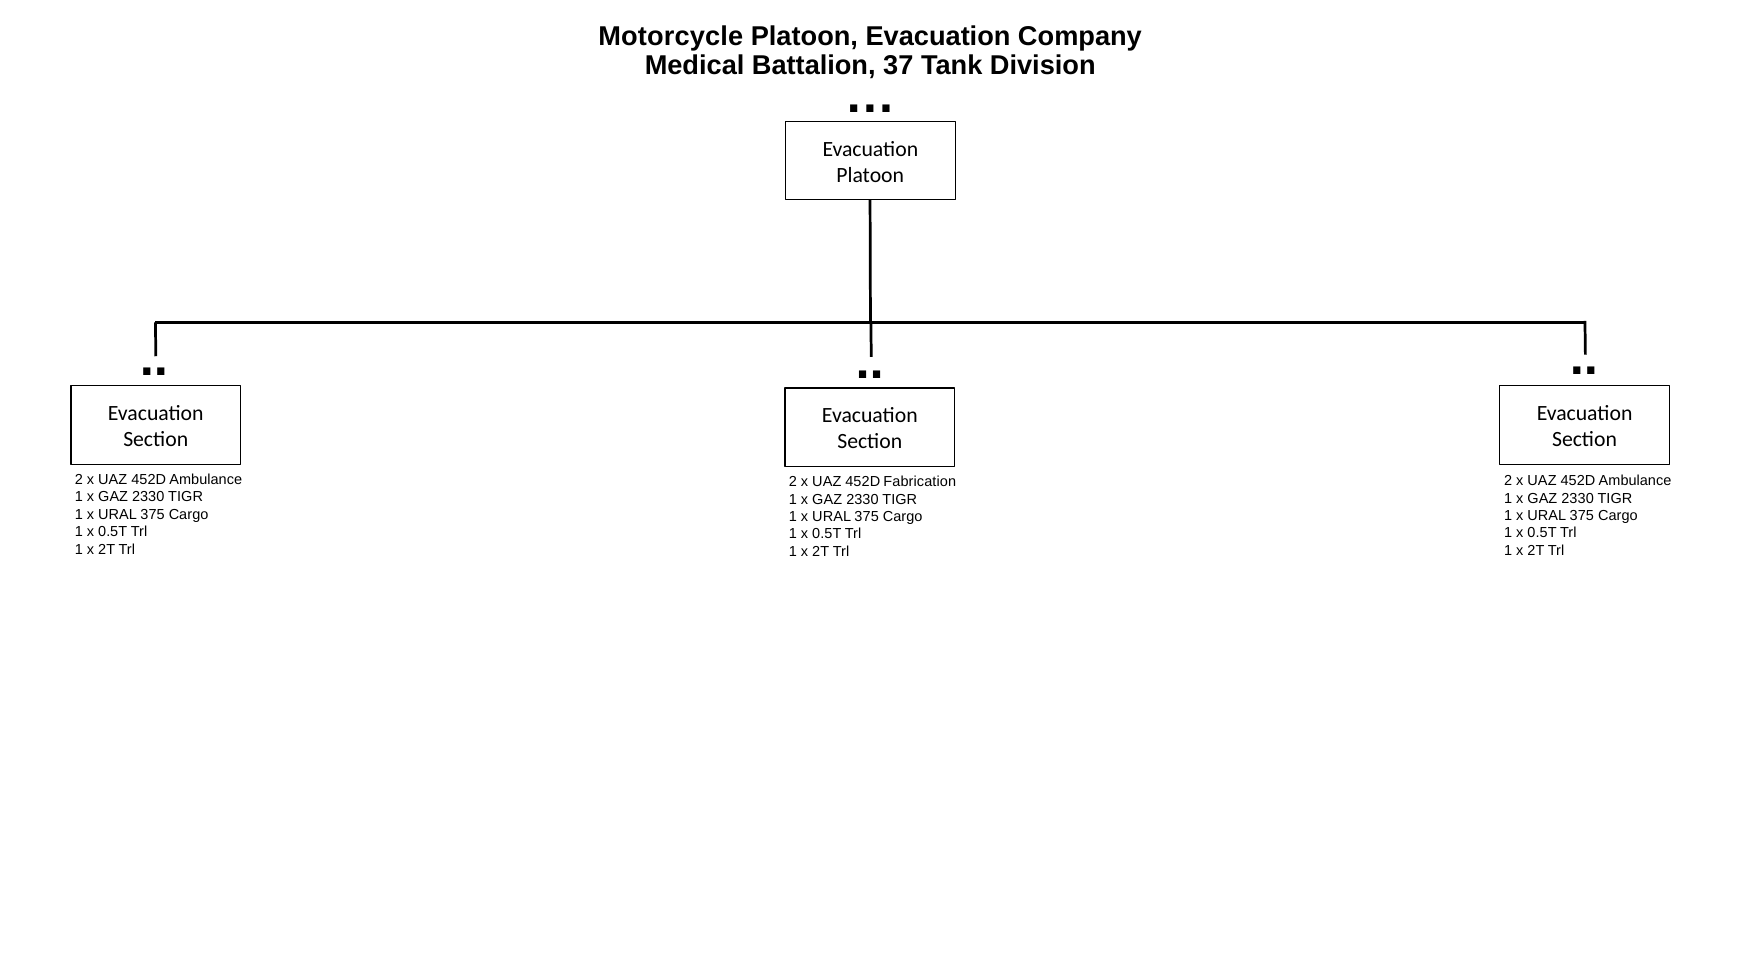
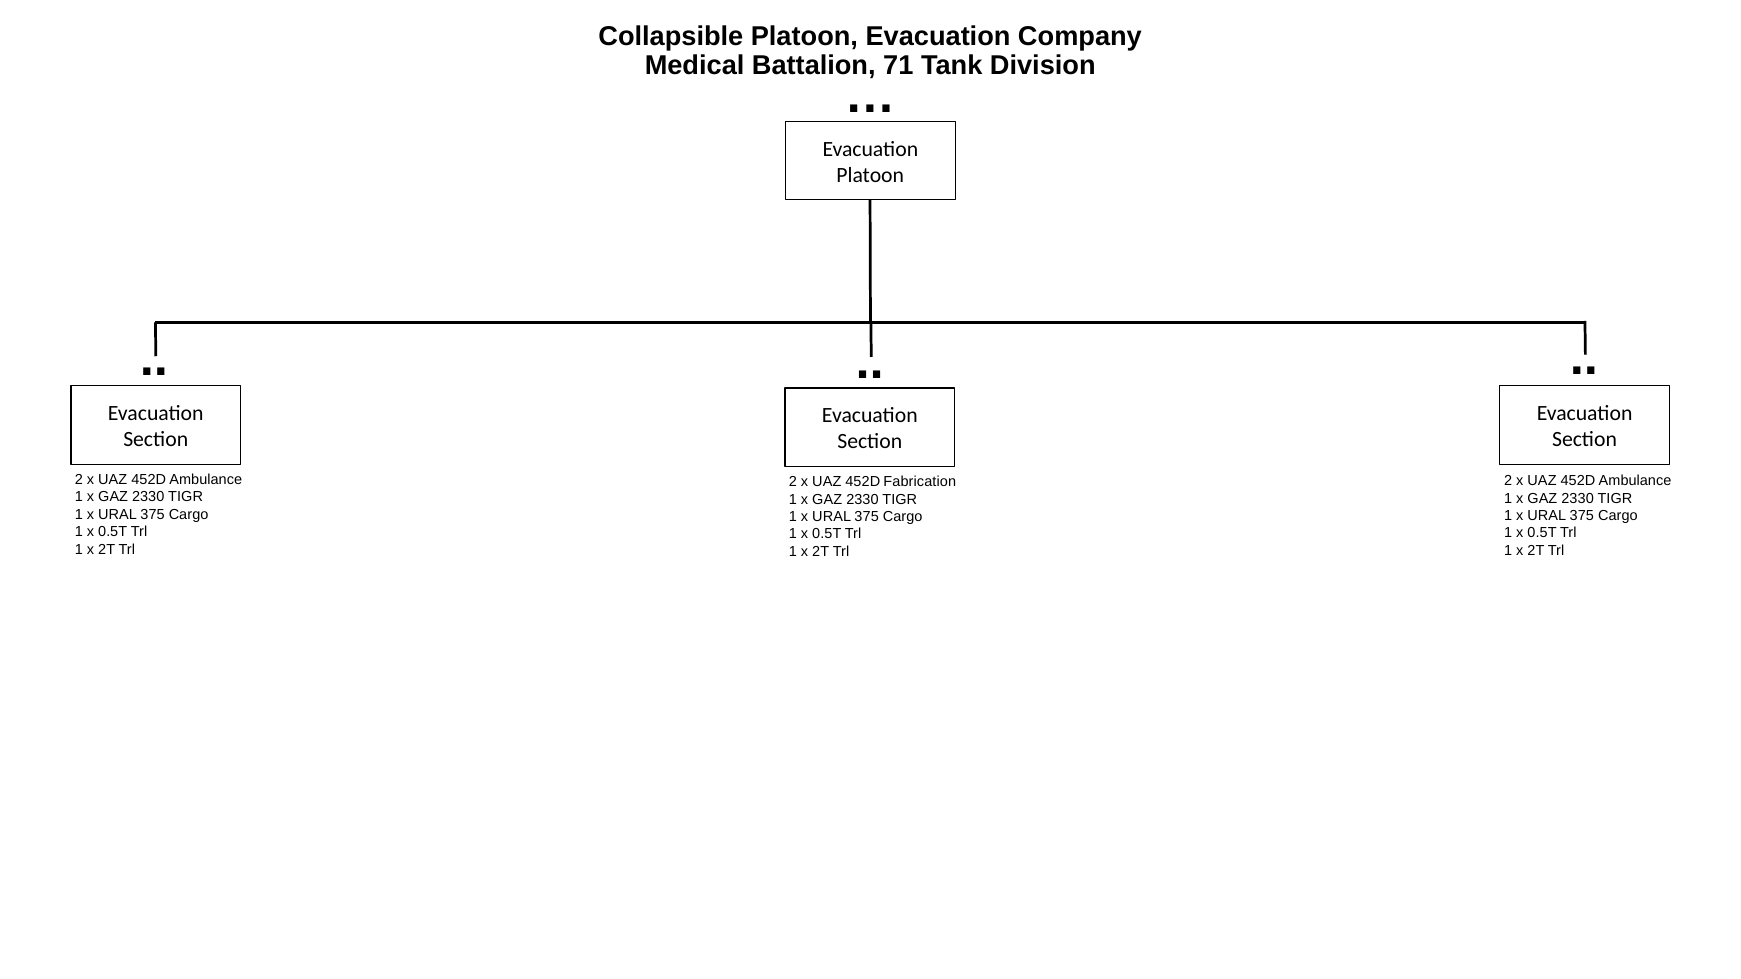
Motorcycle: Motorcycle -> Collapsible (671, 37)
37: 37 -> 71 (898, 66)
